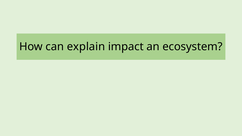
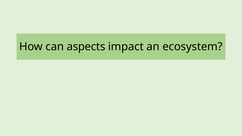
explain: explain -> aspects (86, 47)
